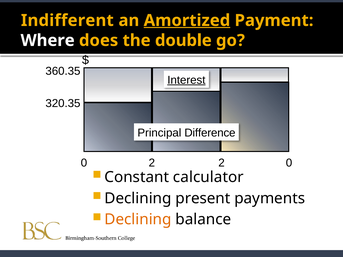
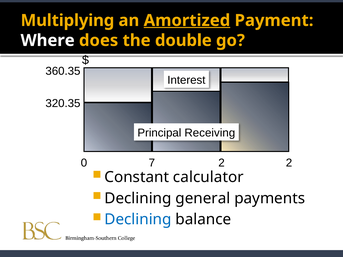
Indifferent: Indifferent -> Multiplying (67, 20)
Interest underline: present -> none (186, 80)
Difference: Difference -> Receiving (210, 133)
0 2: 2 -> 7 (152, 163)
2 0: 0 -> 2 (289, 163)
present: present -> general (203, 198)
Declining colour: orange -> blue (138, 220)
